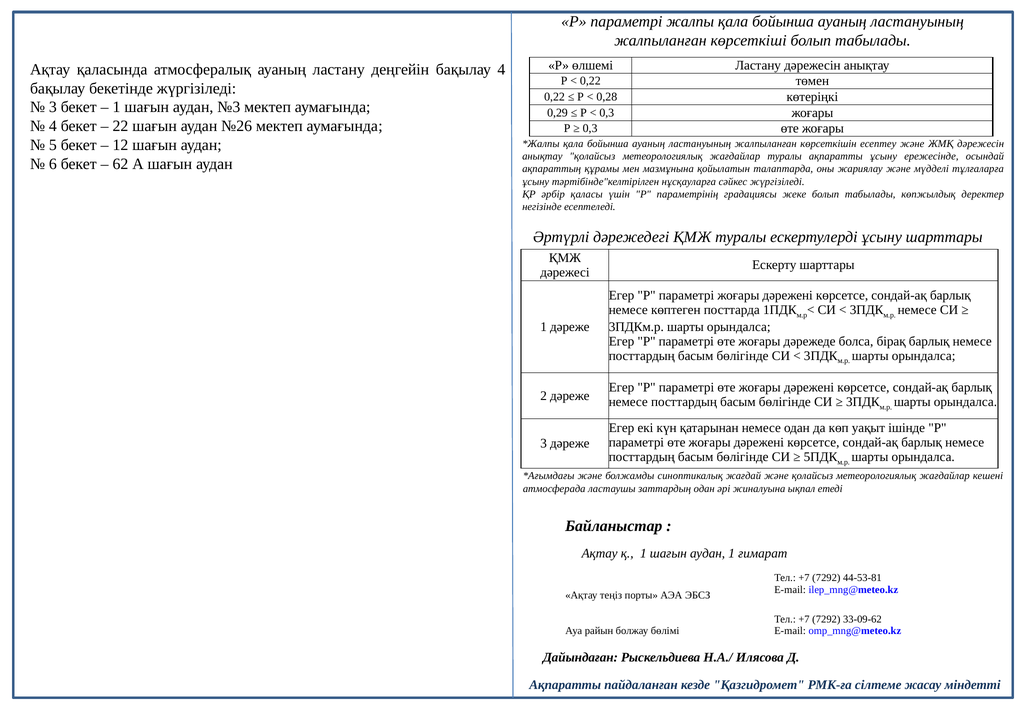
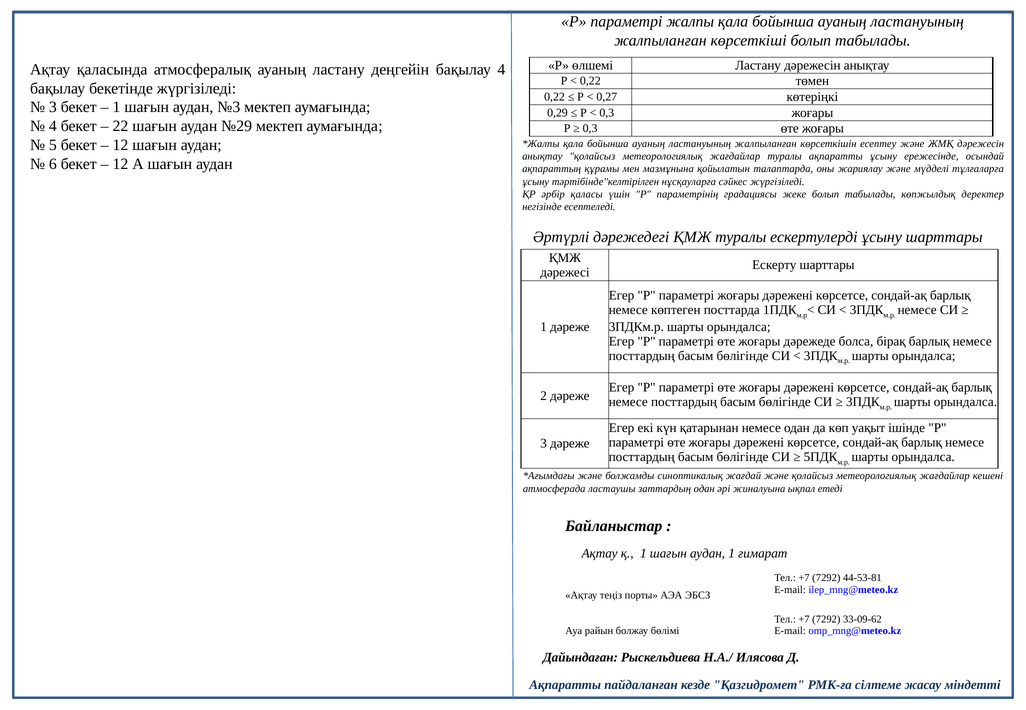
0,28: 0,28 -> 0,27 (607, 97)
№26: №26 -> №29 (237, 126)
62: 62 -> 12 (120, 164)
